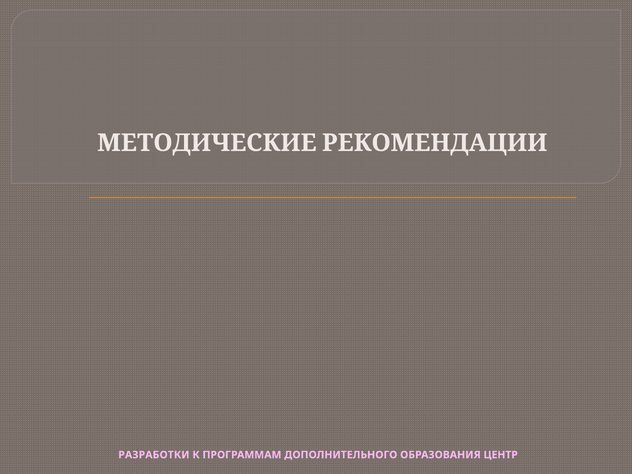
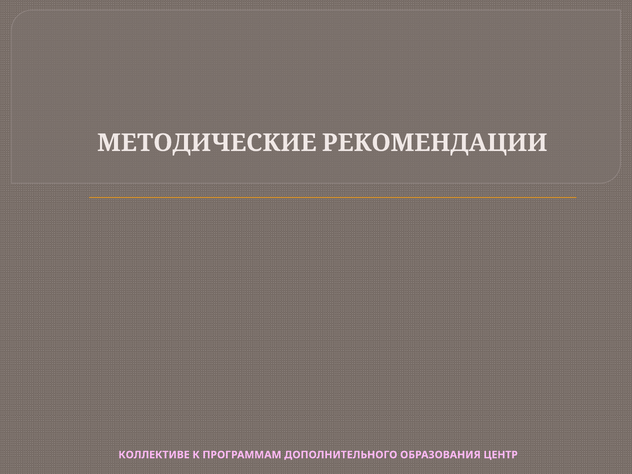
РАЗРАБОТКИ: РАЗРАБОТКИ -> КОЛЛЕКТИВЕ (154, 455)
